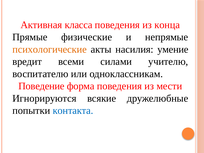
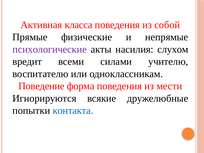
конца: конца -> собой (167, 25)
психологические colour: orange -> purple (50, 49)
умение: умение -> слухом (173, 49)
